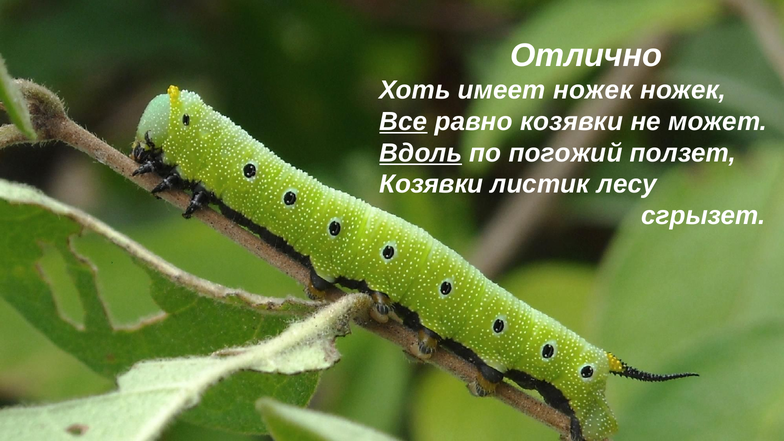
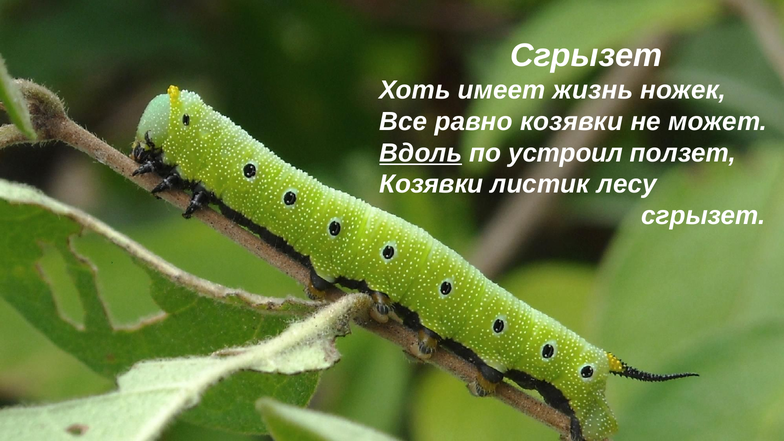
Отлично: Отлично -> Сгрызет (586, 55)
имеет ножек: ножек -> жизнь (593, 90)
Все underline: present -> none (403, 122)
погожий: погожий -> устроил (566, 153)
